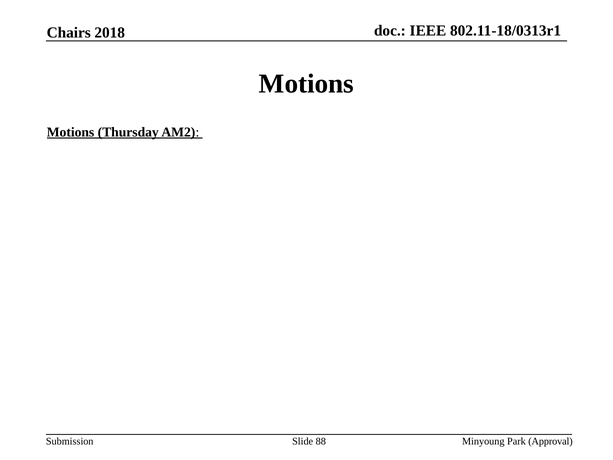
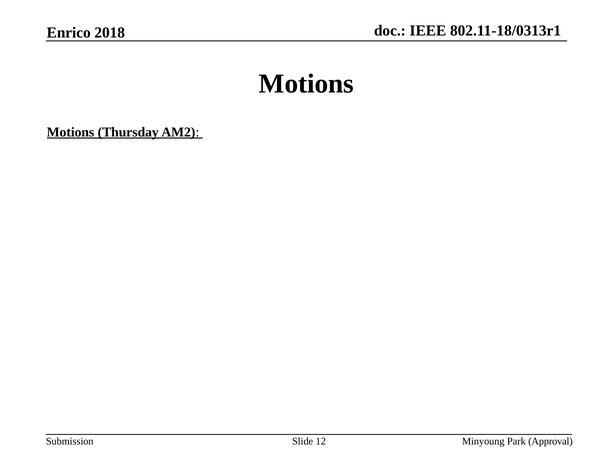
Chairs: Chairs -> Enrico (69, 33)
88: 88 -> 12 (321, 441)
